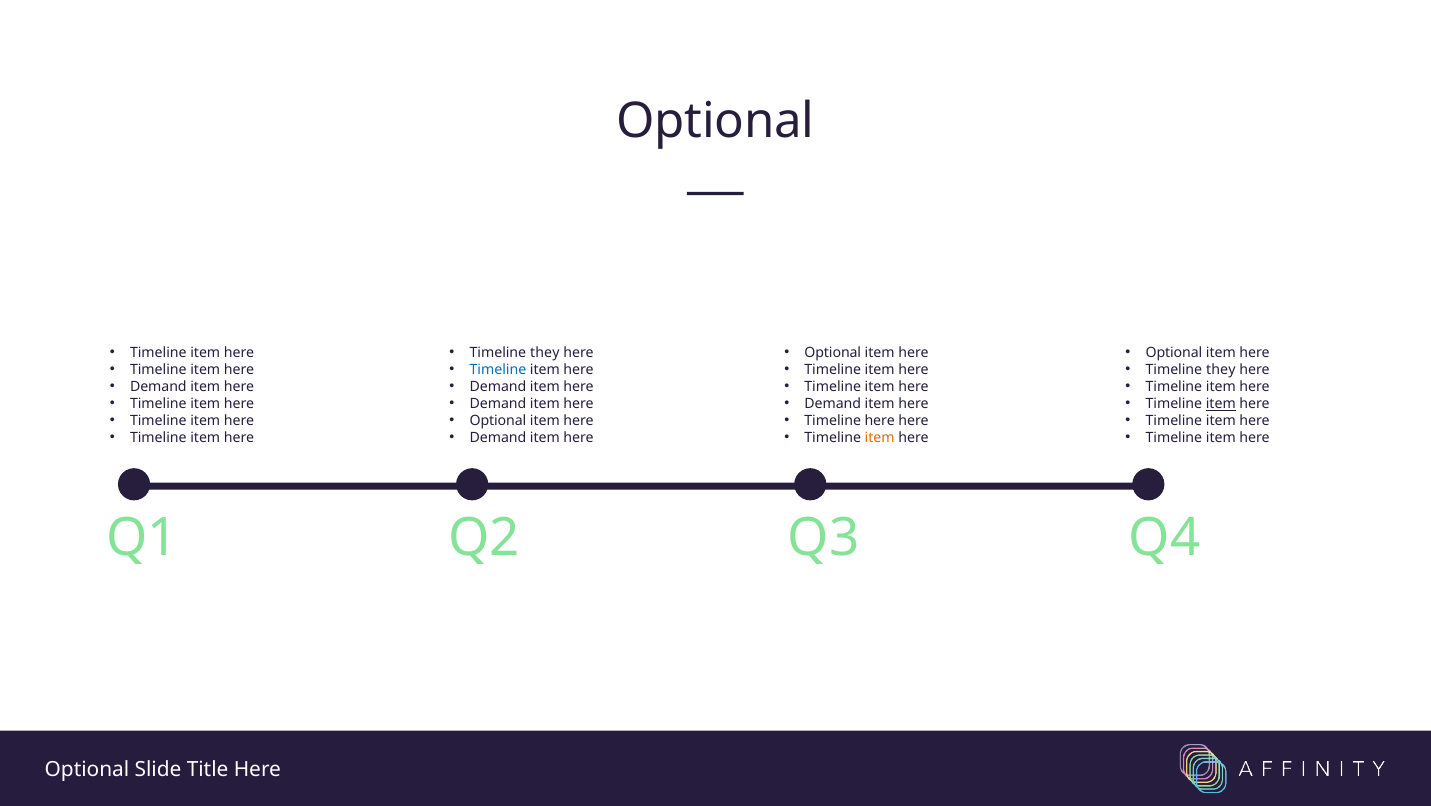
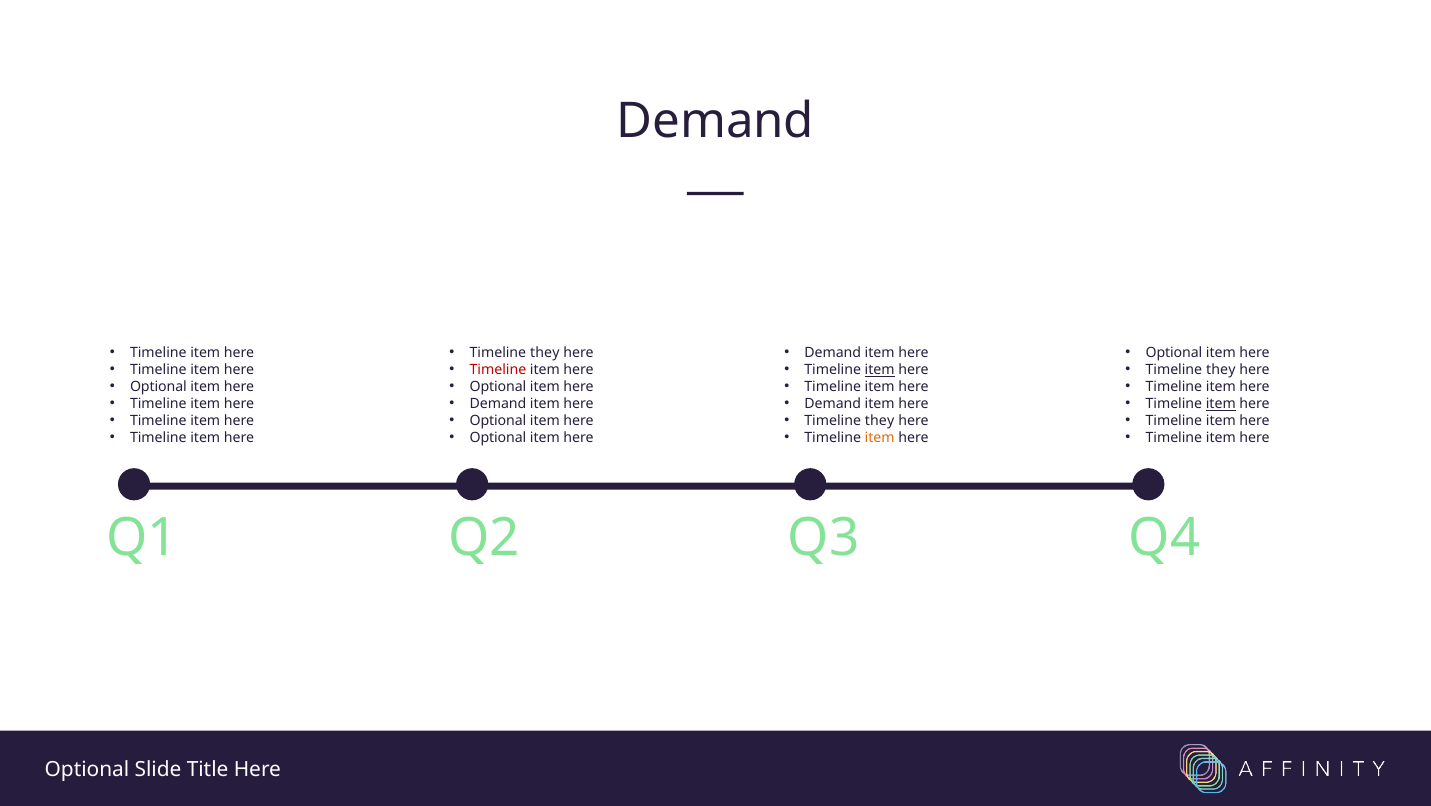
Optional: Optional -> Demand (715, 121)
Optional: Optional -> Demand (833, 353)
Timeline colour: blue -> red (498, 370)
item underline: none -> present (880, 370)
Demand: Demand -> Optional (158, 387)
Demand: Demand -> Optional (498, 387)
here: here -> they (880, 421)
Demand: Demand -> Optional (498, 438)
